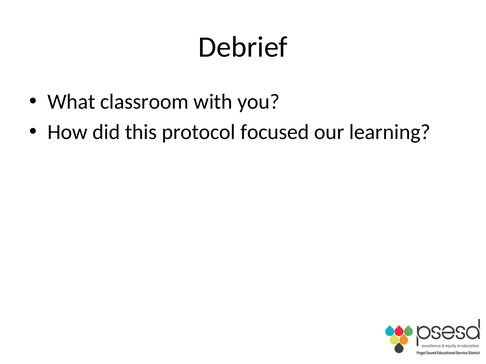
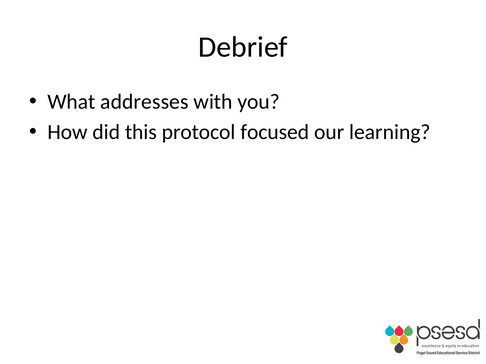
classroom: classroom -> addresses (144, 102)
